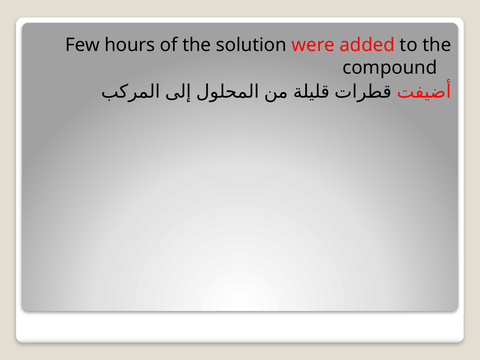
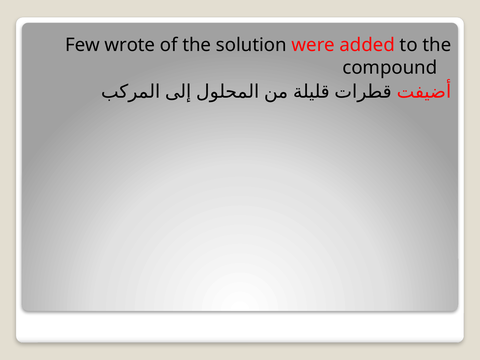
hours: hours -> wrote (130, 45)
